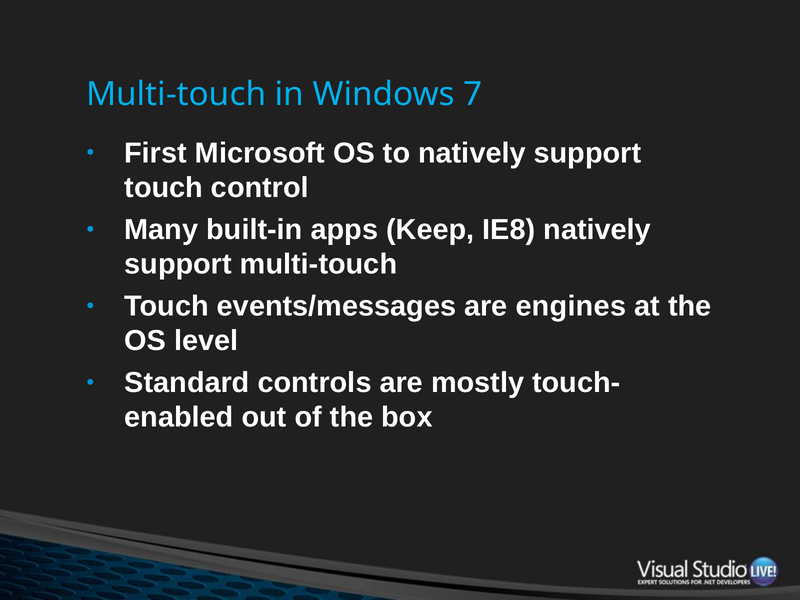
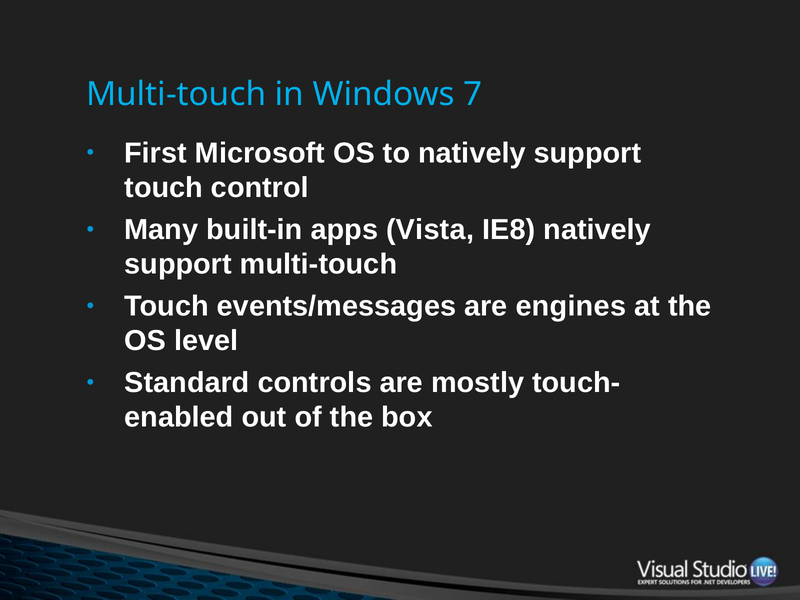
Keep: Keep -> Vista (430, 230)
